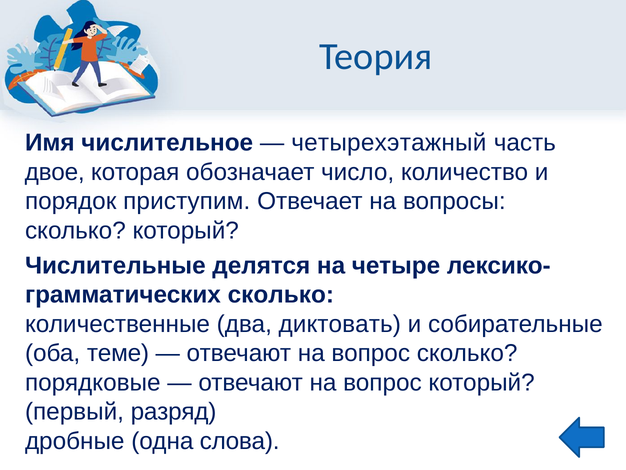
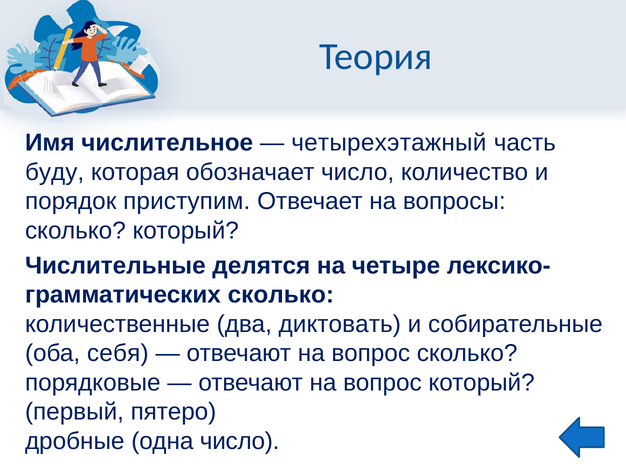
двое: двое -> буду (55, 172)
теме: теме -> себя (118, 353)
разряд: разряд -> пятеро (173, 411)
одна слова: слова -> число (240, 441)
